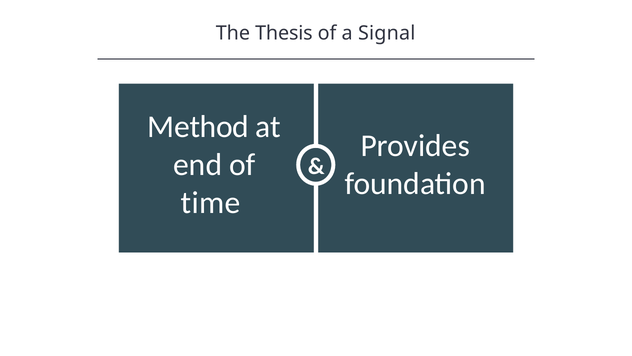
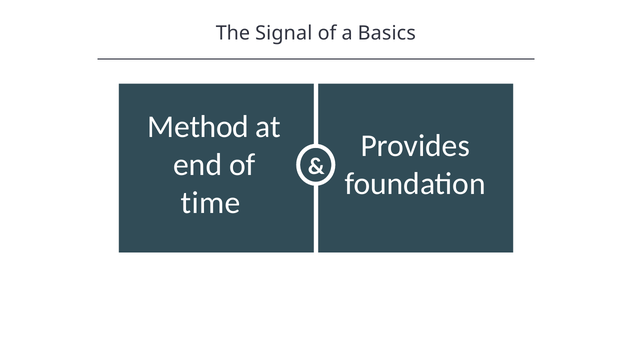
Thesis: Thesis -> Signal (284, 33)
Signal: Signal -> Basics (387, 33)
